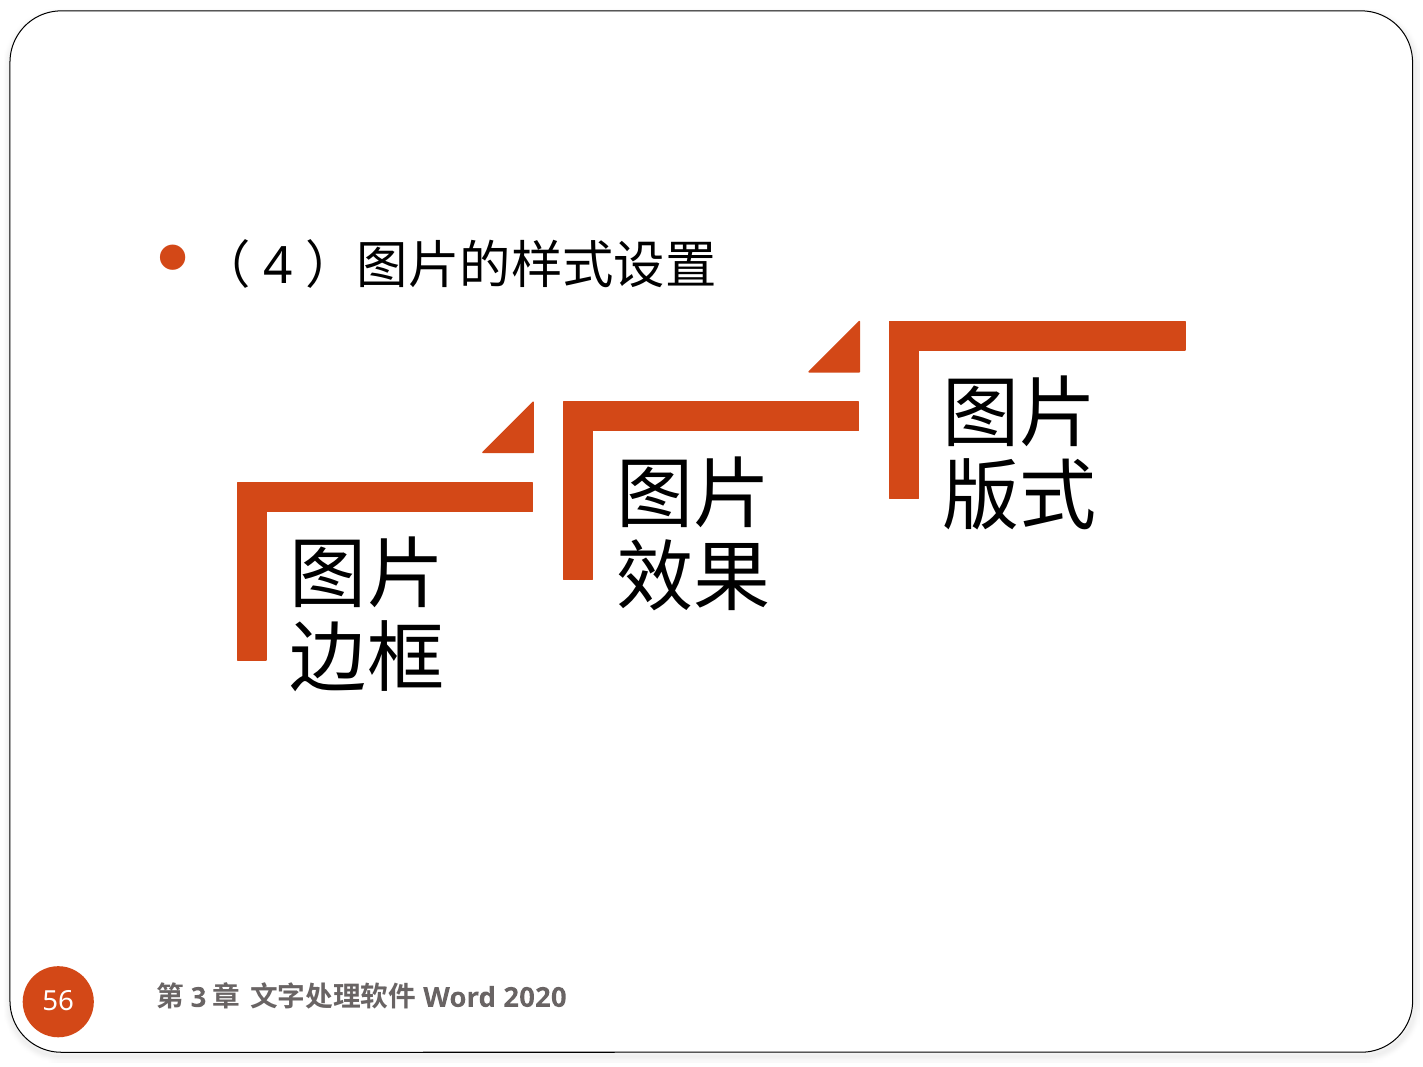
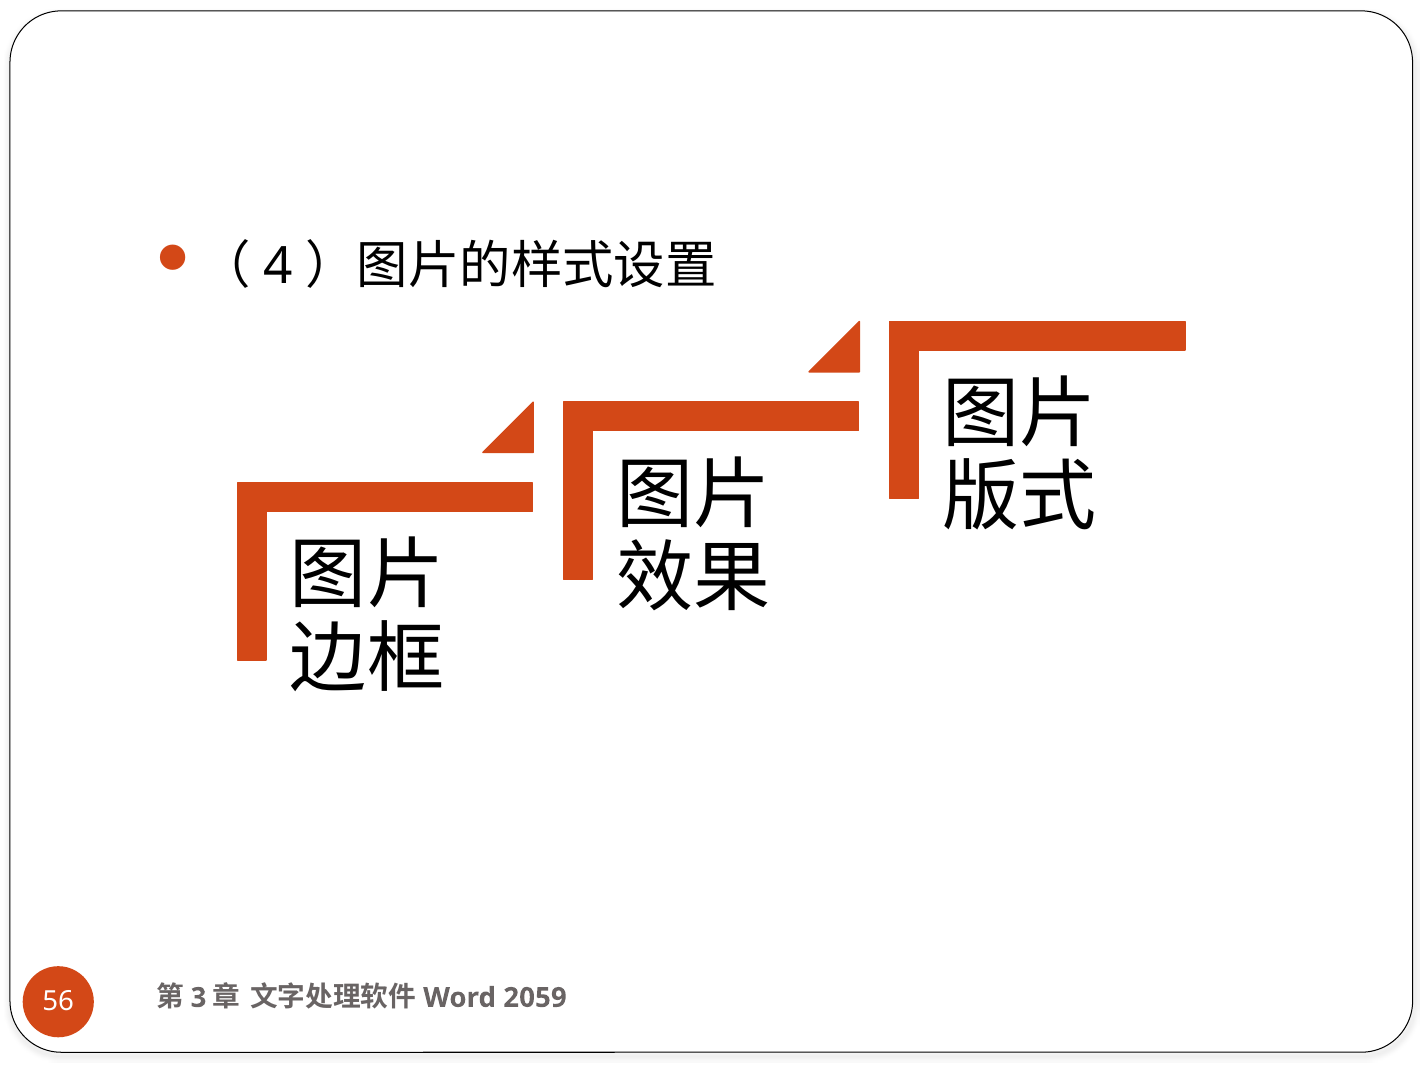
2020: 2020 -> 2059 (535, 998)
